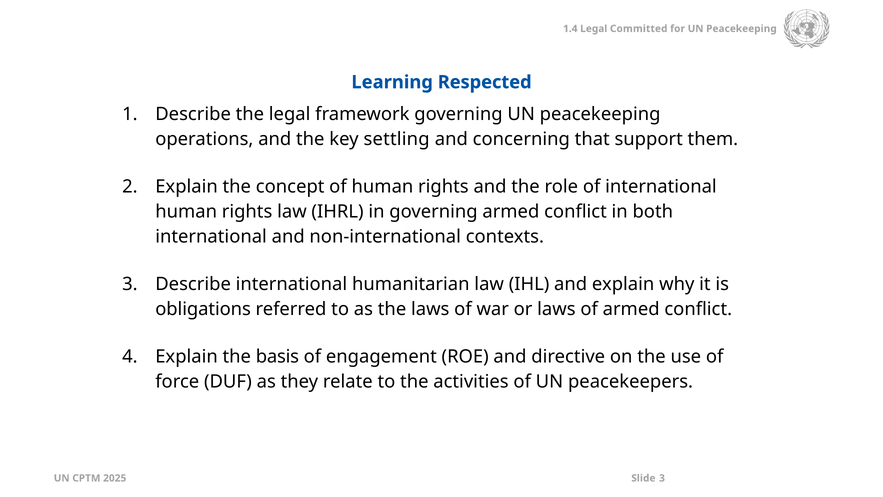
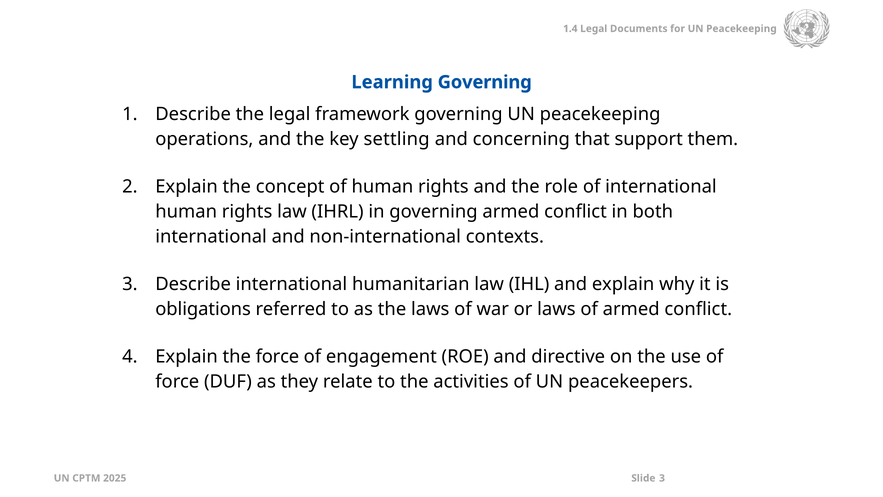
Committed: Committed -> Documents (639, 29)
Learning Respected: Respected -> Governing (485, 82)
the basis: basis -> force (277, 356)
